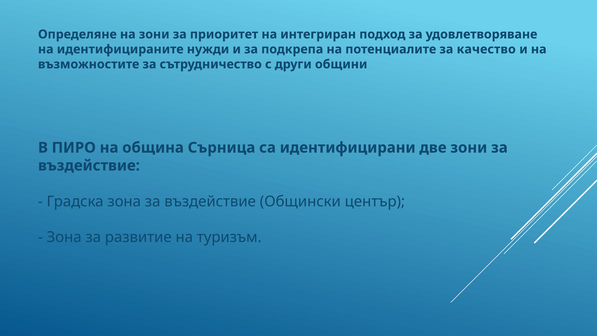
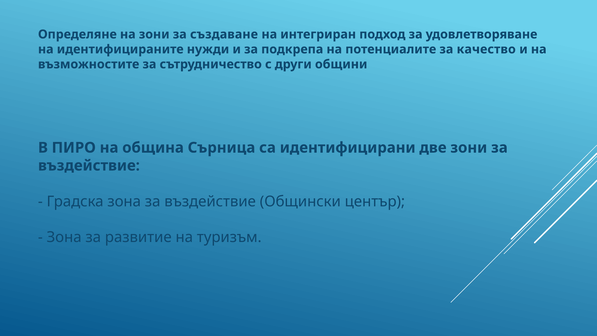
приоритет: приоритет -> създаване (224, 34)
